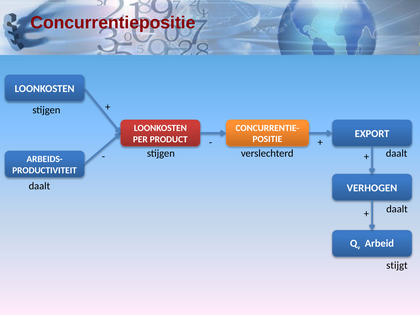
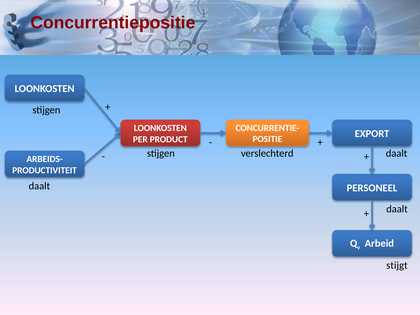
VERHOGEN: VERHOGEN -> PERSONEEL (372, 188)
